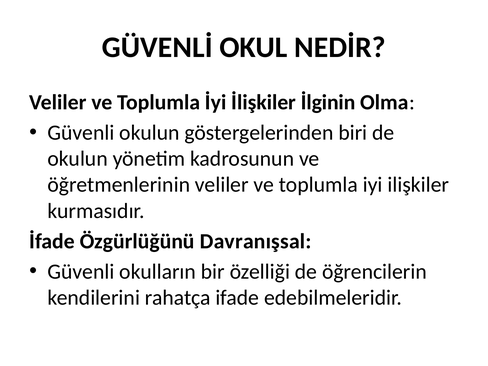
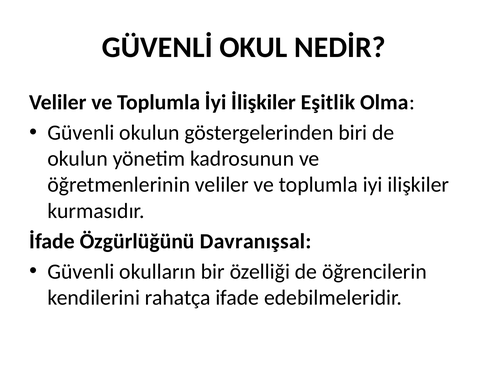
İlginin: İlginin -> Eşitlik (328, 102)
